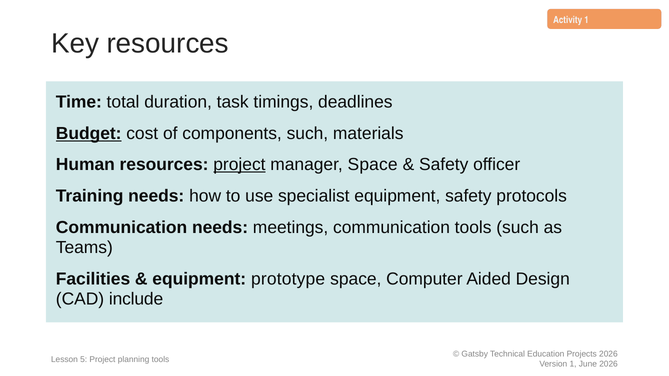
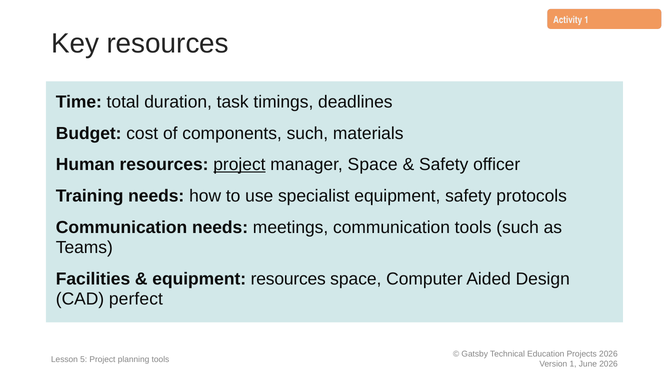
Budget underline: present -> none (89, 133)
equipment prototype: prototype -> resources (288, 279)
include: include -> perfect (136, 299)
